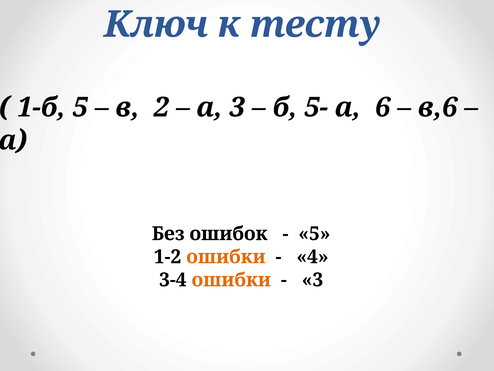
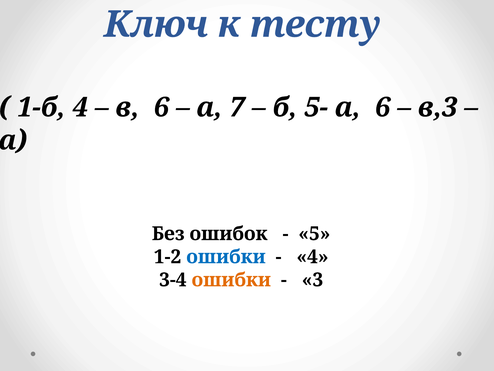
1-б 5: 5 -> 4 (80, 107)
в 2: 2 -> 6 (161, 107)
а 3: 3 -> 7 (237, 107)
в,6: в,6 -> в,3 (438, 107)
ошибки colour: orange -> blue (226, 257)
